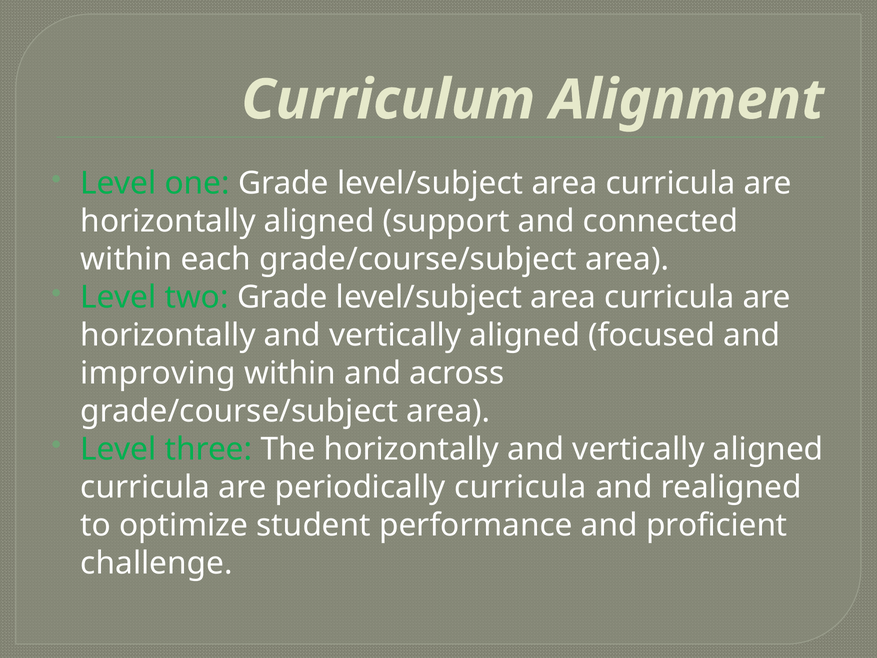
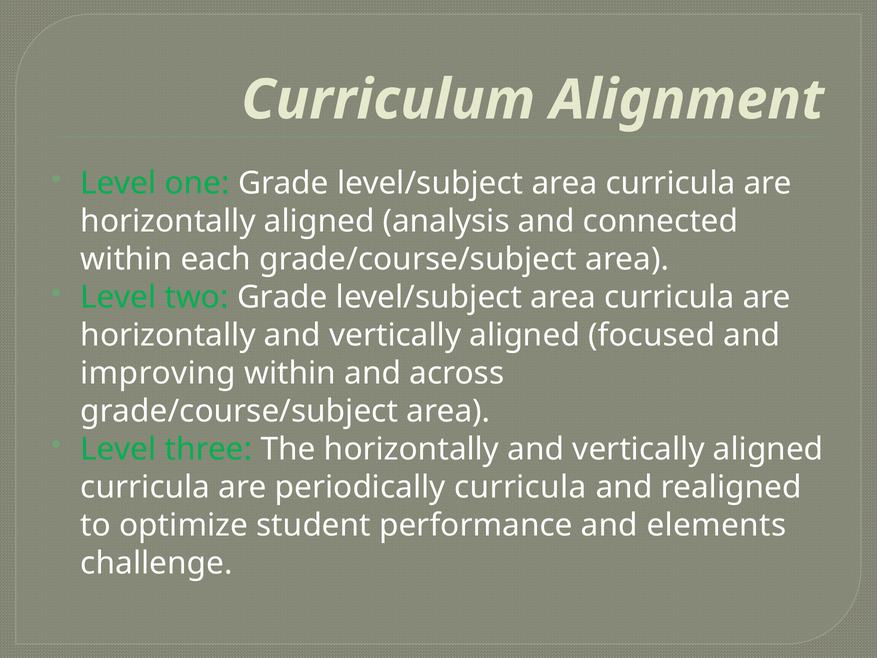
support: support -> analysis (446, 221)
proficient: proficient -> elements (716, 525)
